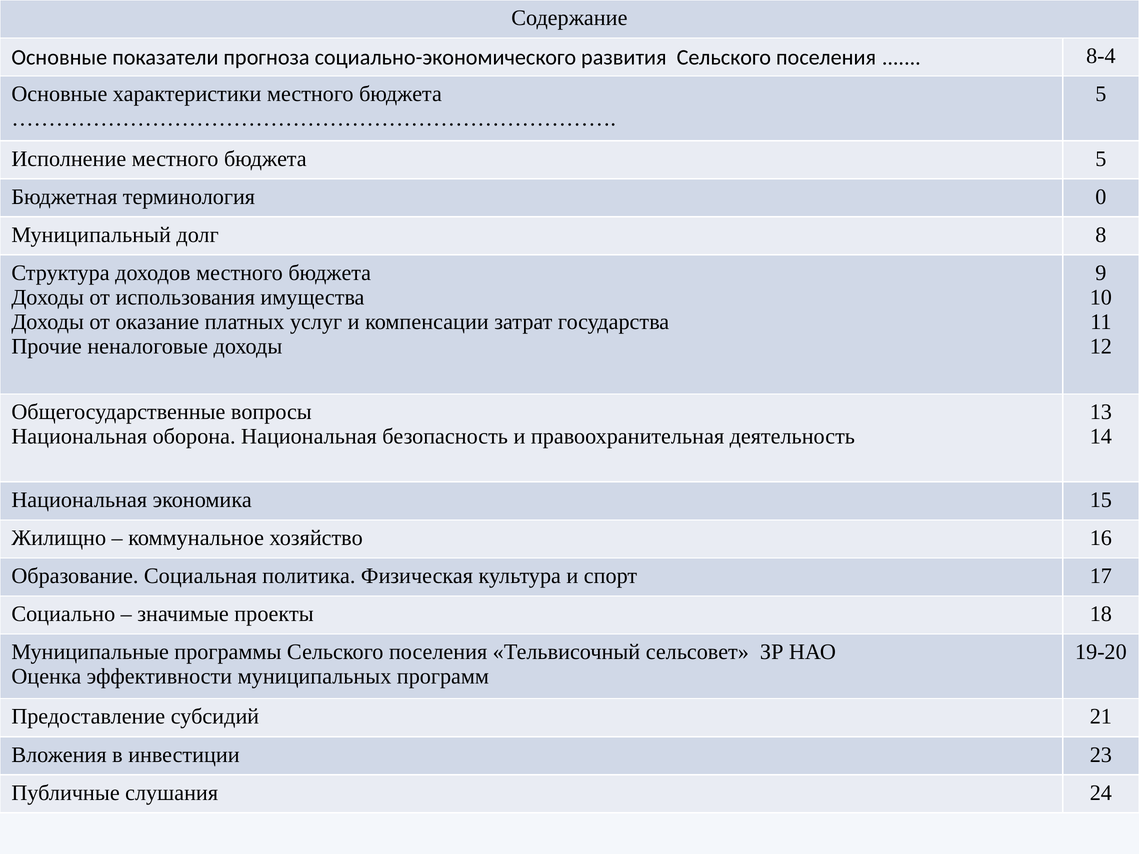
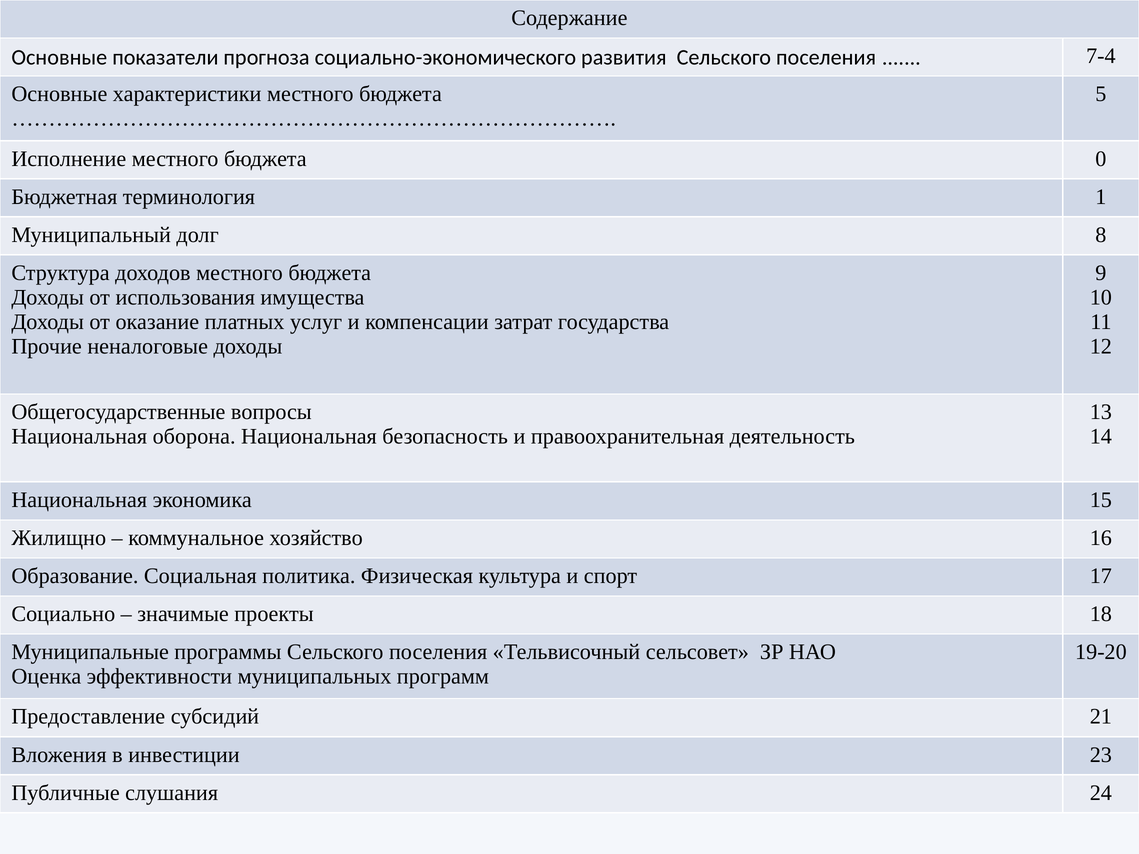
8-4: 8-4 -> 7-4 (1101, 56)
бюджета 5: 5 -> 0 (1101, 159)
0: 0 -> 1 (1101, 197)
